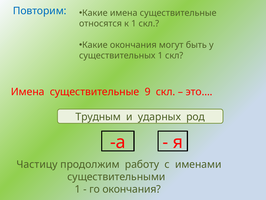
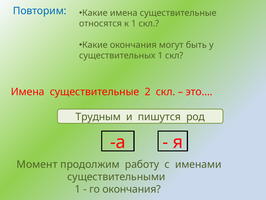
9: 9 -> 2 (148, 92)
ударных: ударных -> пишутся (159, 117)
Частицу: Частицу -> Момент (37, 164)
